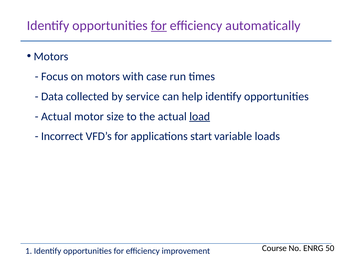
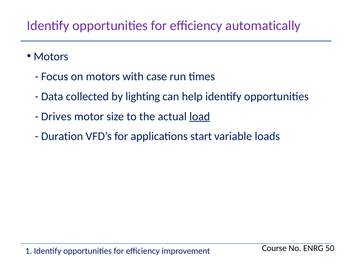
for underline: present -> none (159, 26)
service: service -> lighting (143, 96)
Actual: Actual -> Drives (56, 116)
Incorrect: Incorrect -> Duration (62, 136)
